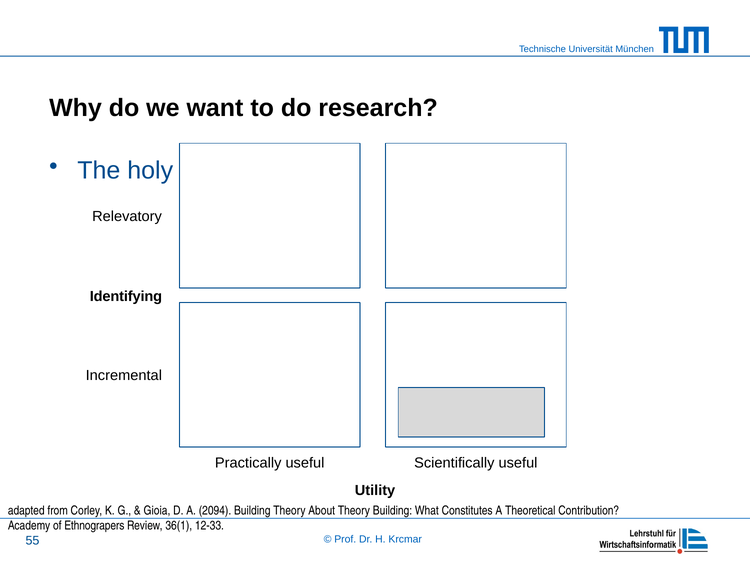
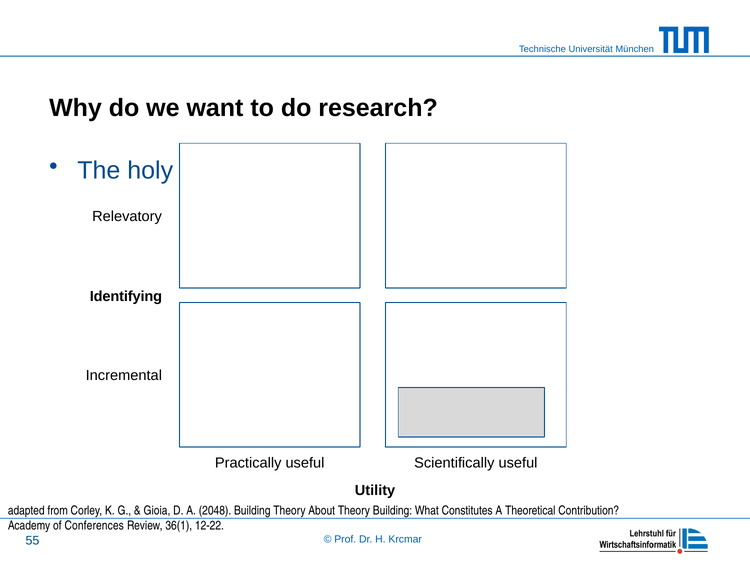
2094: 2094 -> 2048 (215, 511)
Ethnograpers: Ethnograpers -> Conferences (94, 526)
12-33: 12-33 -> 12-22 (209, 526)
